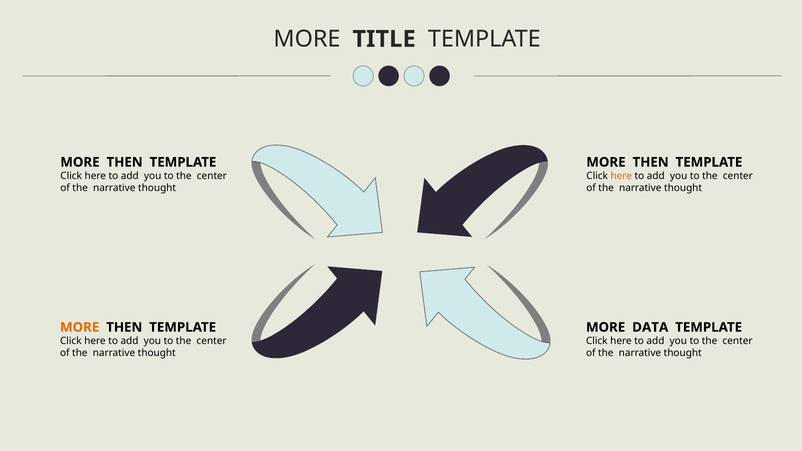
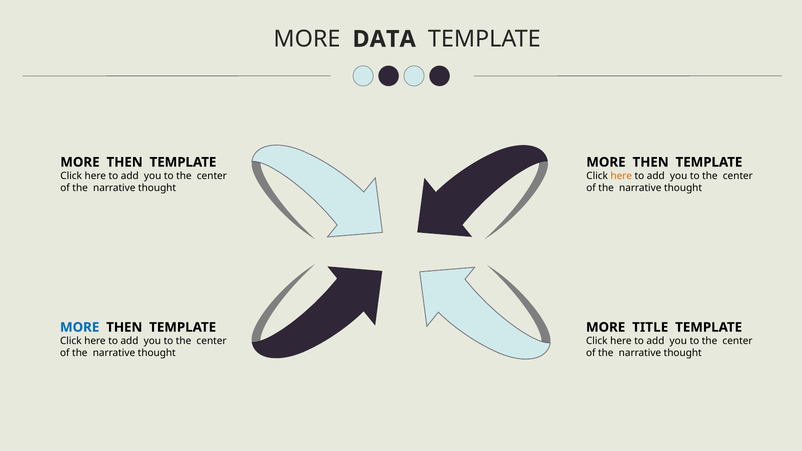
TITLE: TITLE -> DATA (384, 39)
MORE colour: orange -> blue (80, 327)
DATA: DATA -> TITLE (650, 327)
